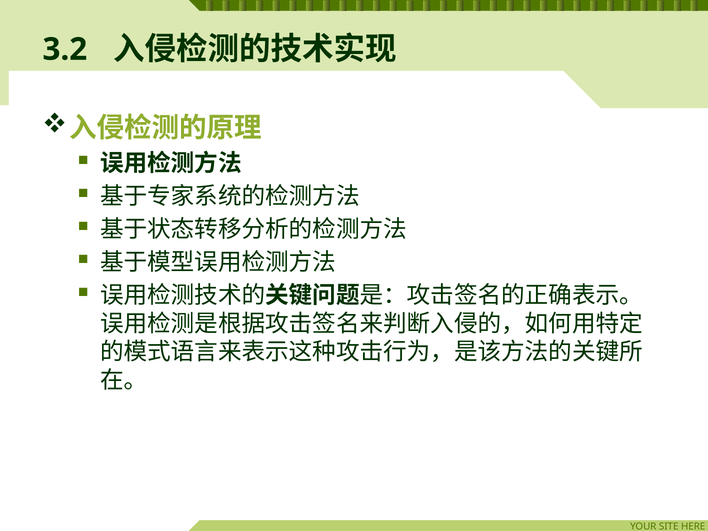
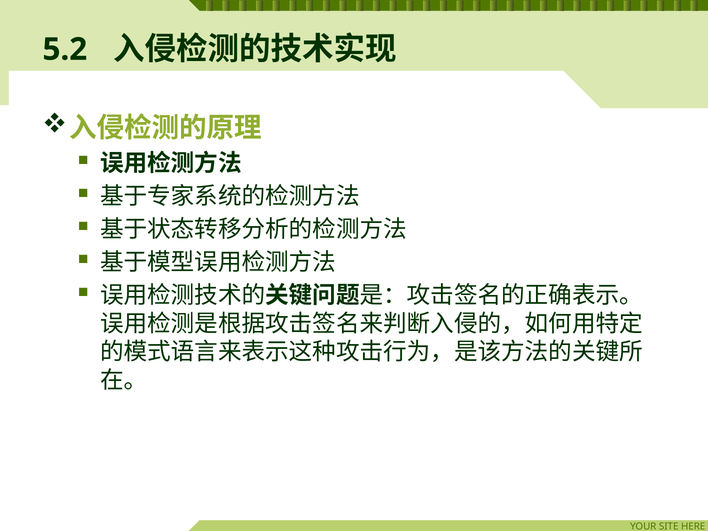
3.2: 3.2 -> 5.2 (65, 49)
